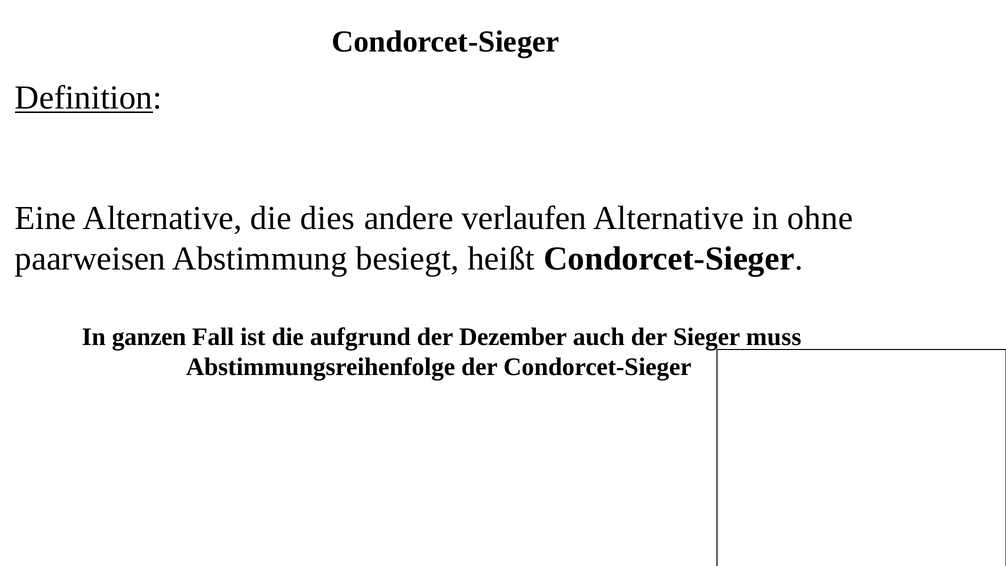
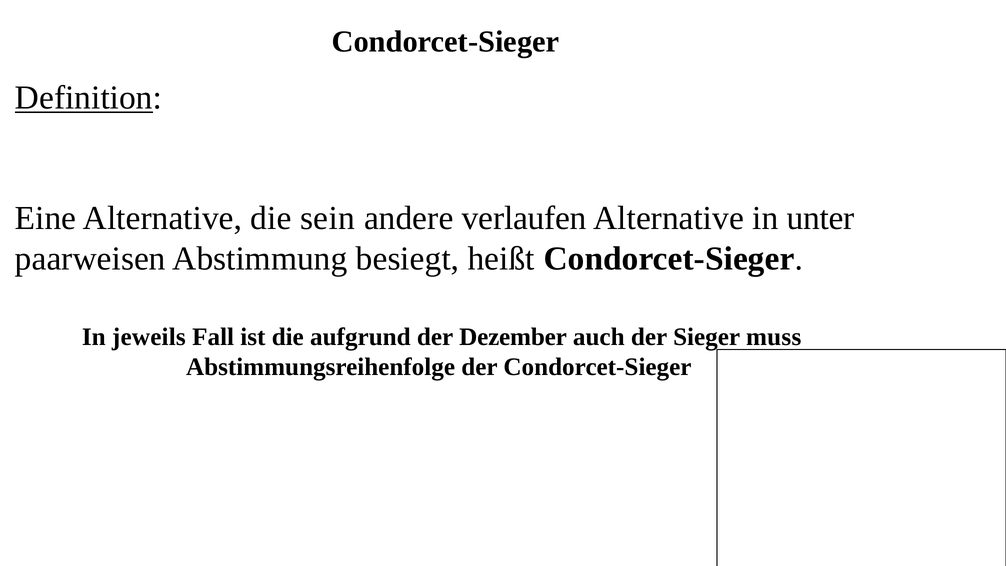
dies: dies -> sein (328, 218)
ohne: ohne -> unter (820, 218)
ganzen: ganzen -> jeweils (149, 337)
